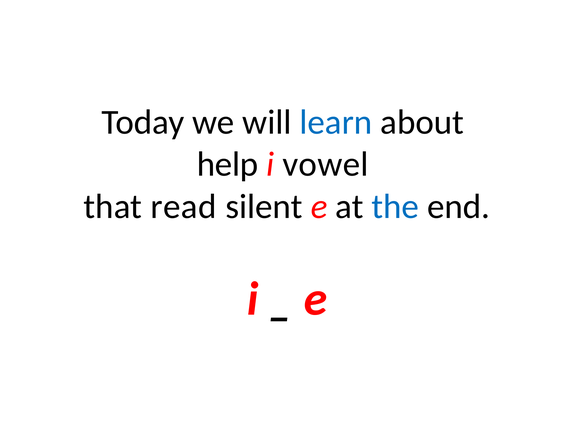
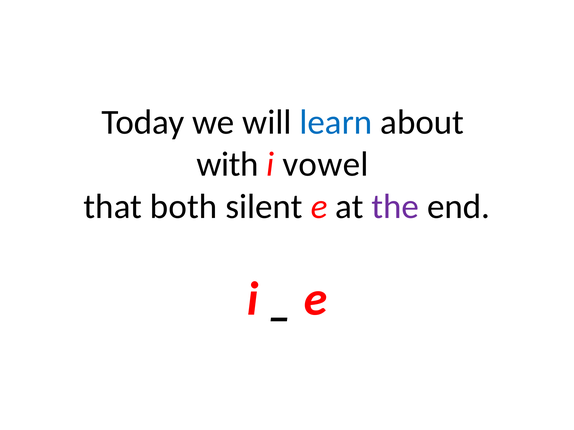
help: help -> with (228, 165)
read: read -> both (184, 207)
the colour: blue -> purple (395, 207)
